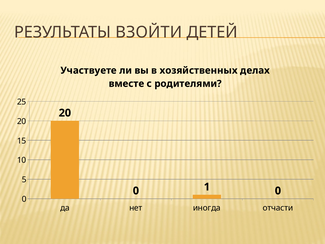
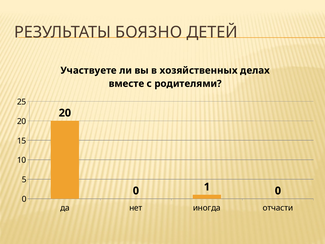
ВЗОЙТИ: ВЗОЙТИ -> БОЯЗНО (149, 32)
